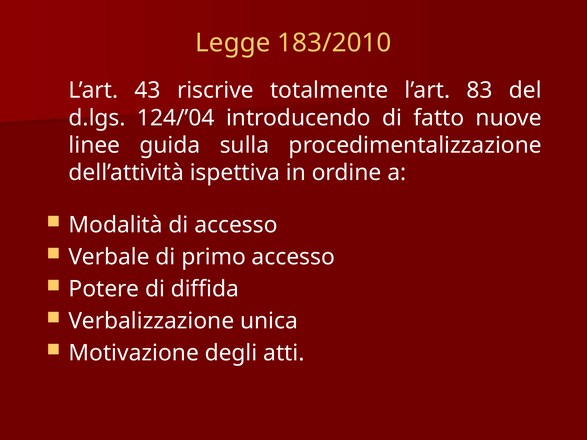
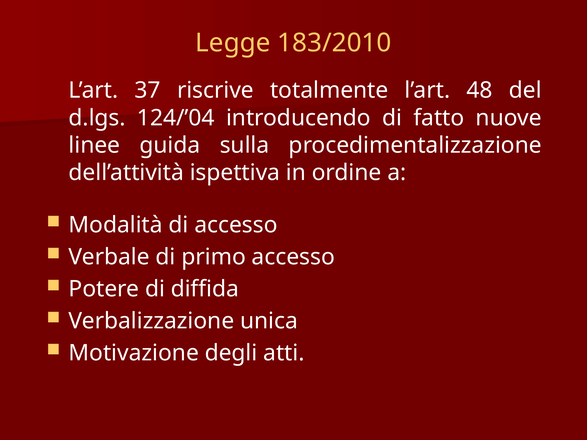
43: 43 -> 37 (148, 90)
83: 83 -> 48 (479, 90)
